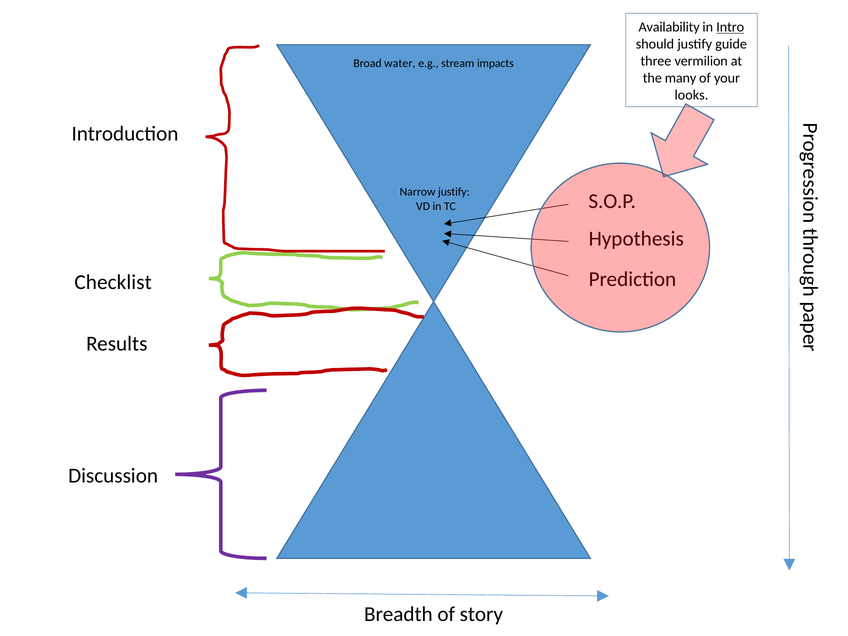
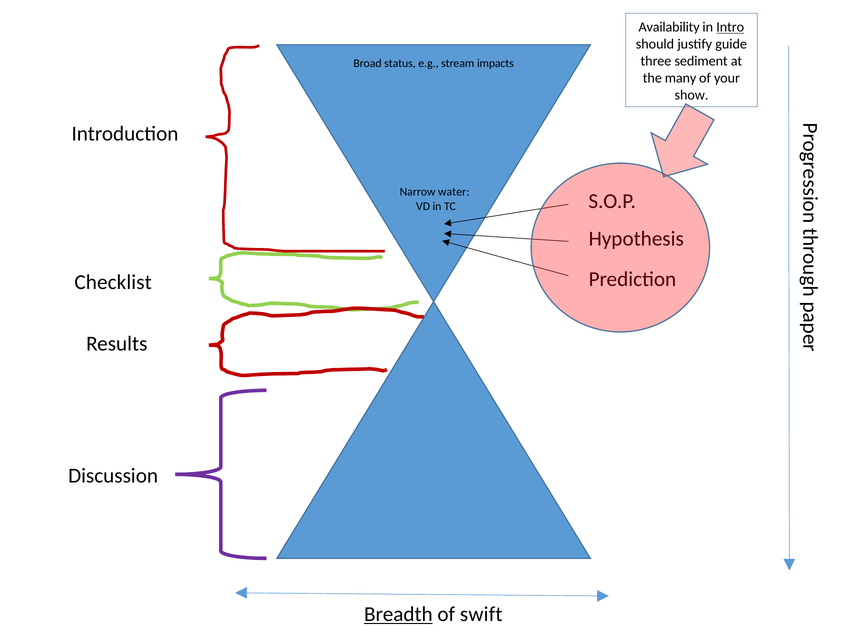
vermilion: vermilion -> sediment (701, 61)
water: water -> status (400, 63)
looks: looks -> show (691, 95)
Narrow justify: justify -> water (454, 192)
Breadth underline: none -> present (398, 614)
story: story -> swift (481, 614)
